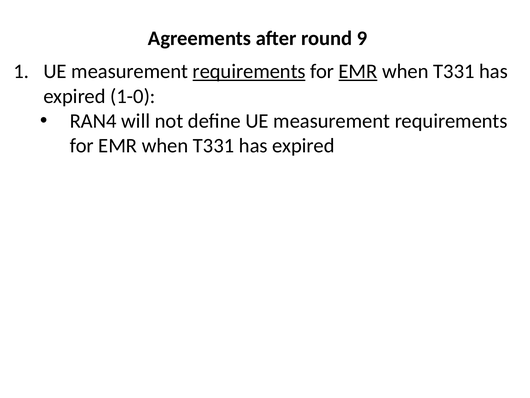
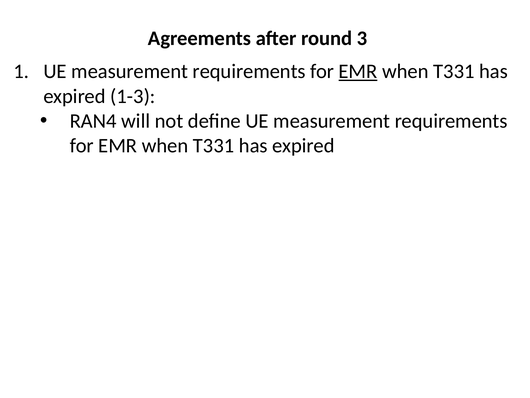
9: 9 -> 3 (362, 38)
requirements underline: present -> none (249, 71)
1-0: 1-0 -> 1-3 (133, 96)
